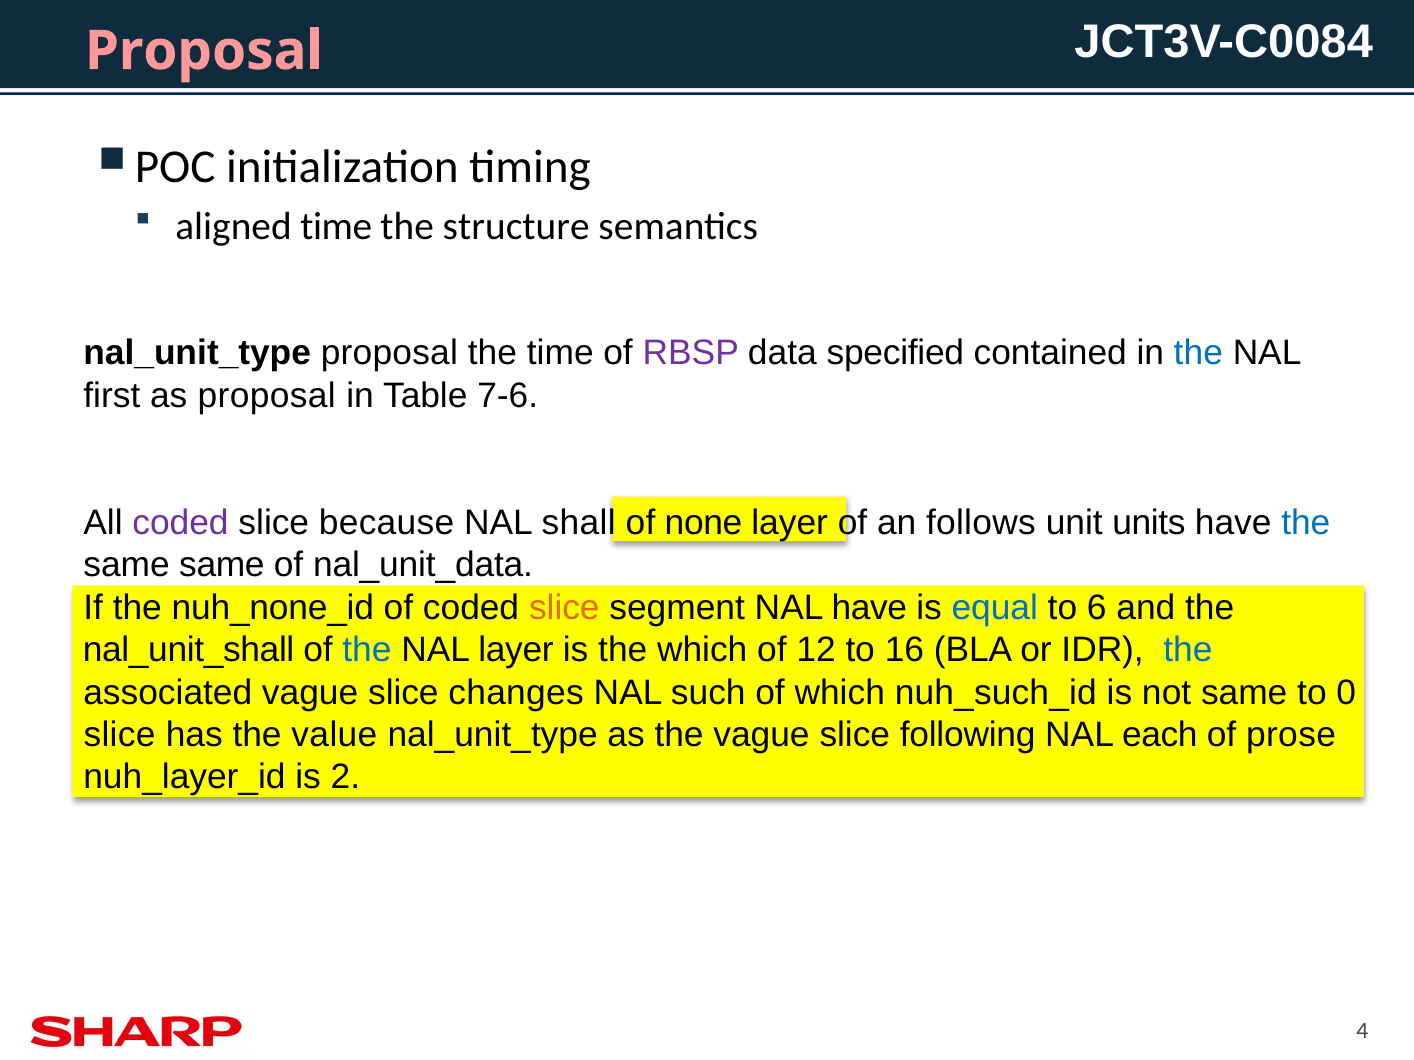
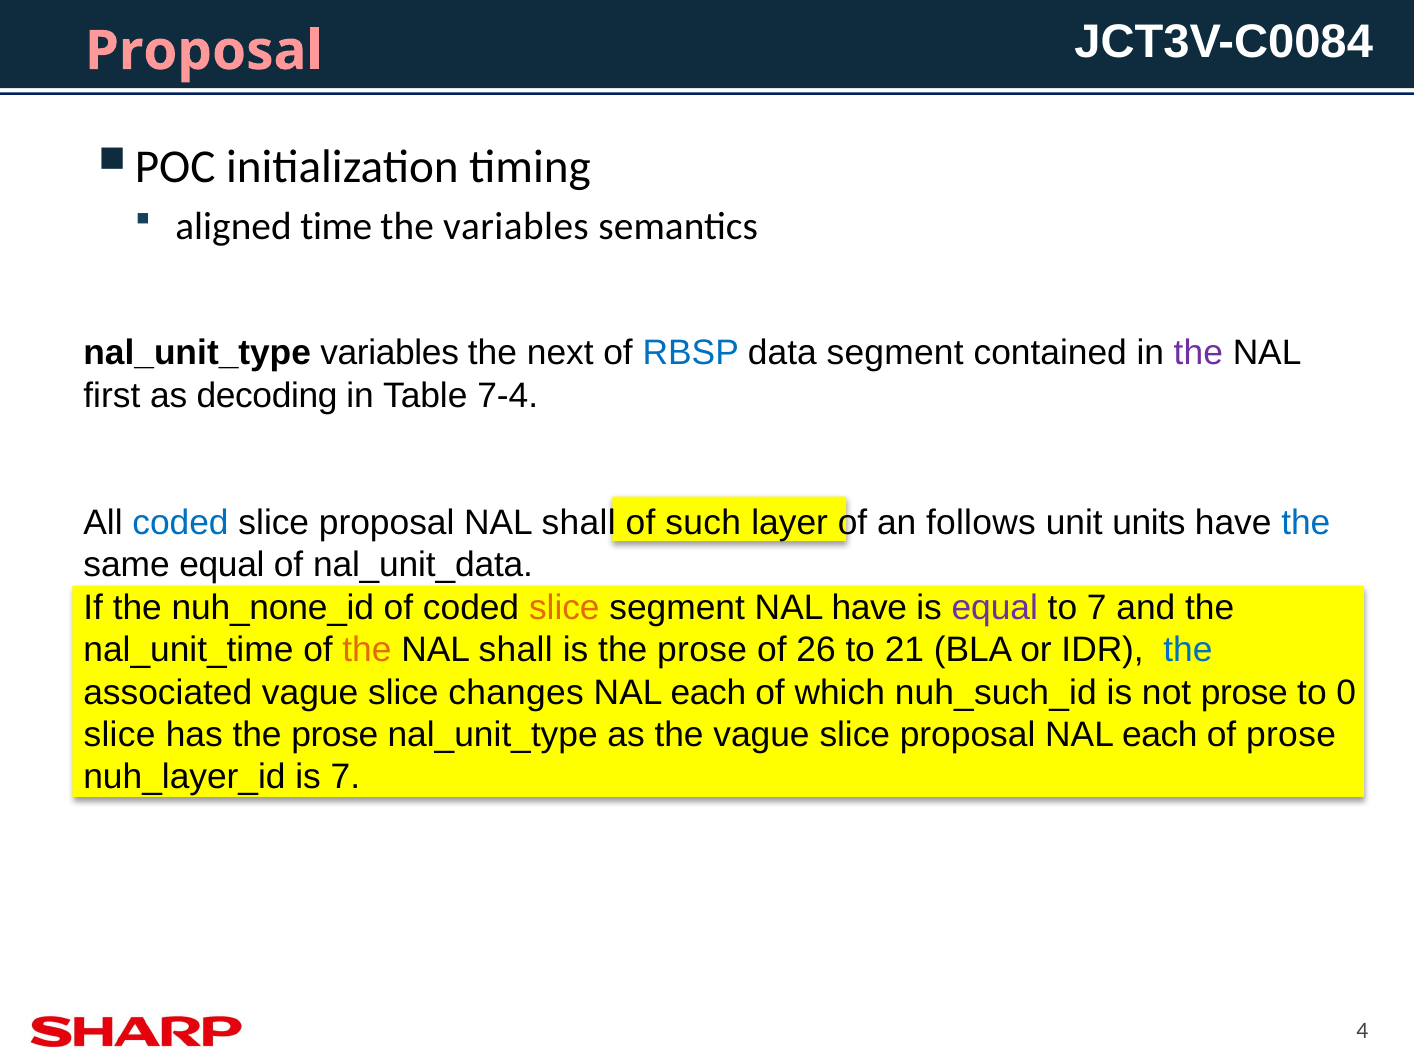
the structure: structure -> variables (516, 226)
nal_unit_type proposal: proposal -> variables (390, 353)
the time: time -> next (560, 353)
RBSP colour: purple -> blue (691, 353)
data specified: specified -> segment (895, 353)
the colour: blue -> purple (1198, 353)
as proposal: proposal -> decoding (267, 396)
7‑6: 7‑6 -> 7‑4 (508, 396)
coded colour: purple -> blue (181, 523)
because: because -> proposal (387, 523)
none: none -> such (703, 523)
same same: same -> equal (222, 566)
equal colour: blue -> purple (995, 608)
to 6: 6 -> 7 (1097, 608)
nal_unit_shall: nal_unit_shall -> nal_unit_time (188, 650)
the colour: blue -> orange (367, 650)
layer: layer -> shall (516, 650)
is the which: which -> prose (702, 650)
12: 12 -> 26 (816, 650)
16: 16 -> 21 (904, 650)
such: such -> each (708, 693)
not same: same -> prose (1244, 693)
has the value: value -> prose (335, 735)
following: following -> proposal (968, 735)
is 2: 2 -> 7 (345, 778)
